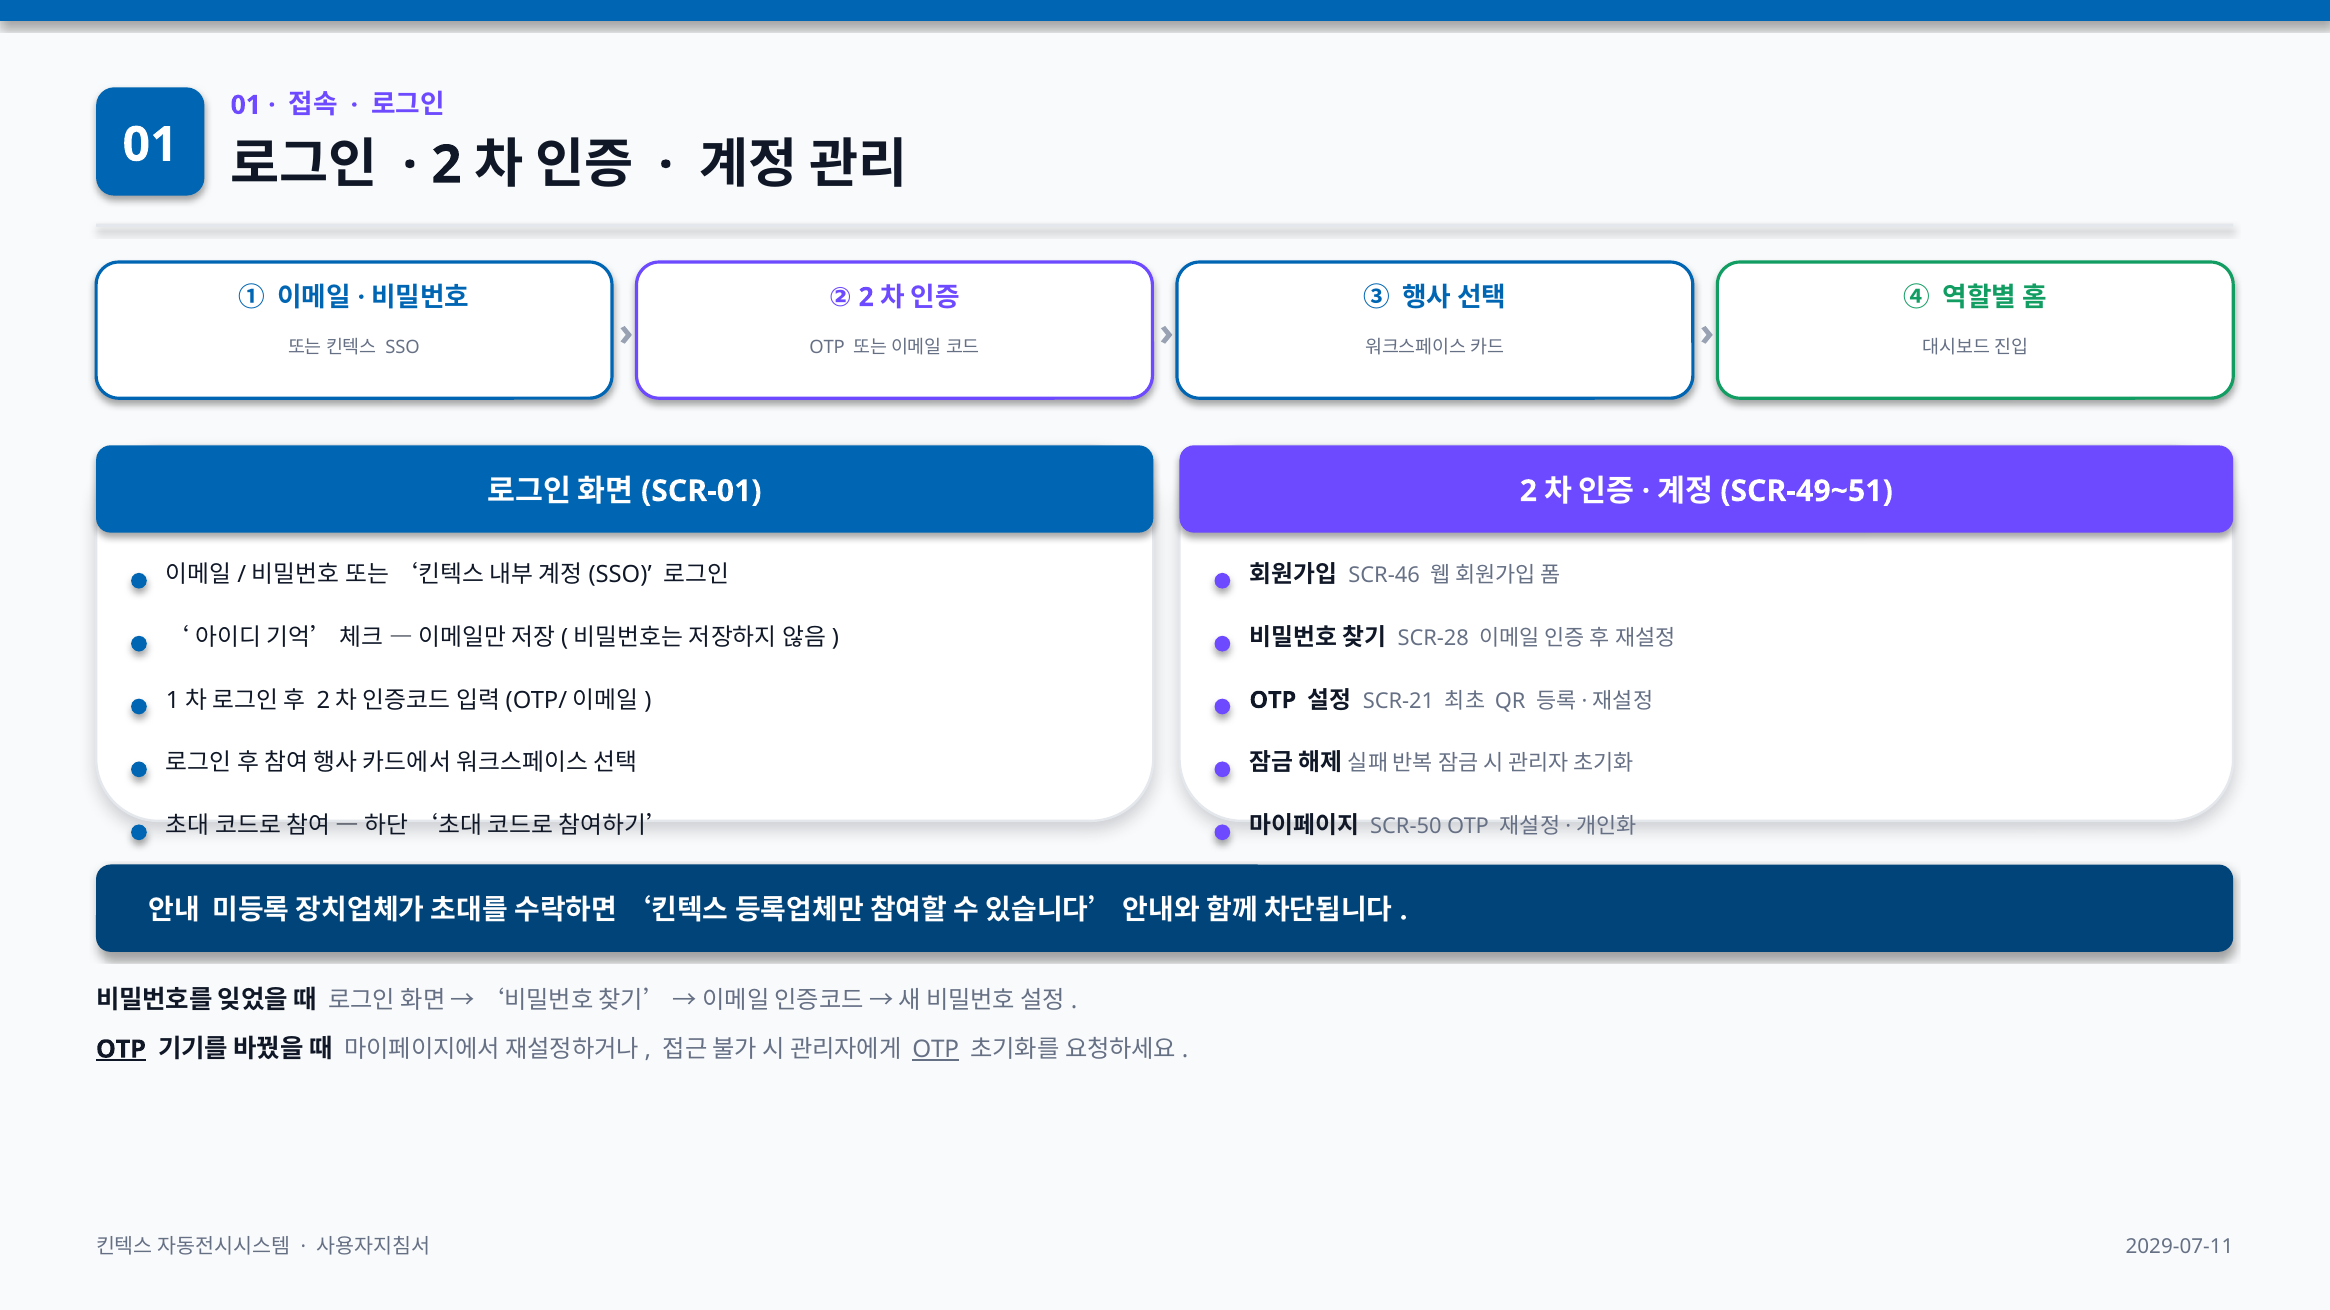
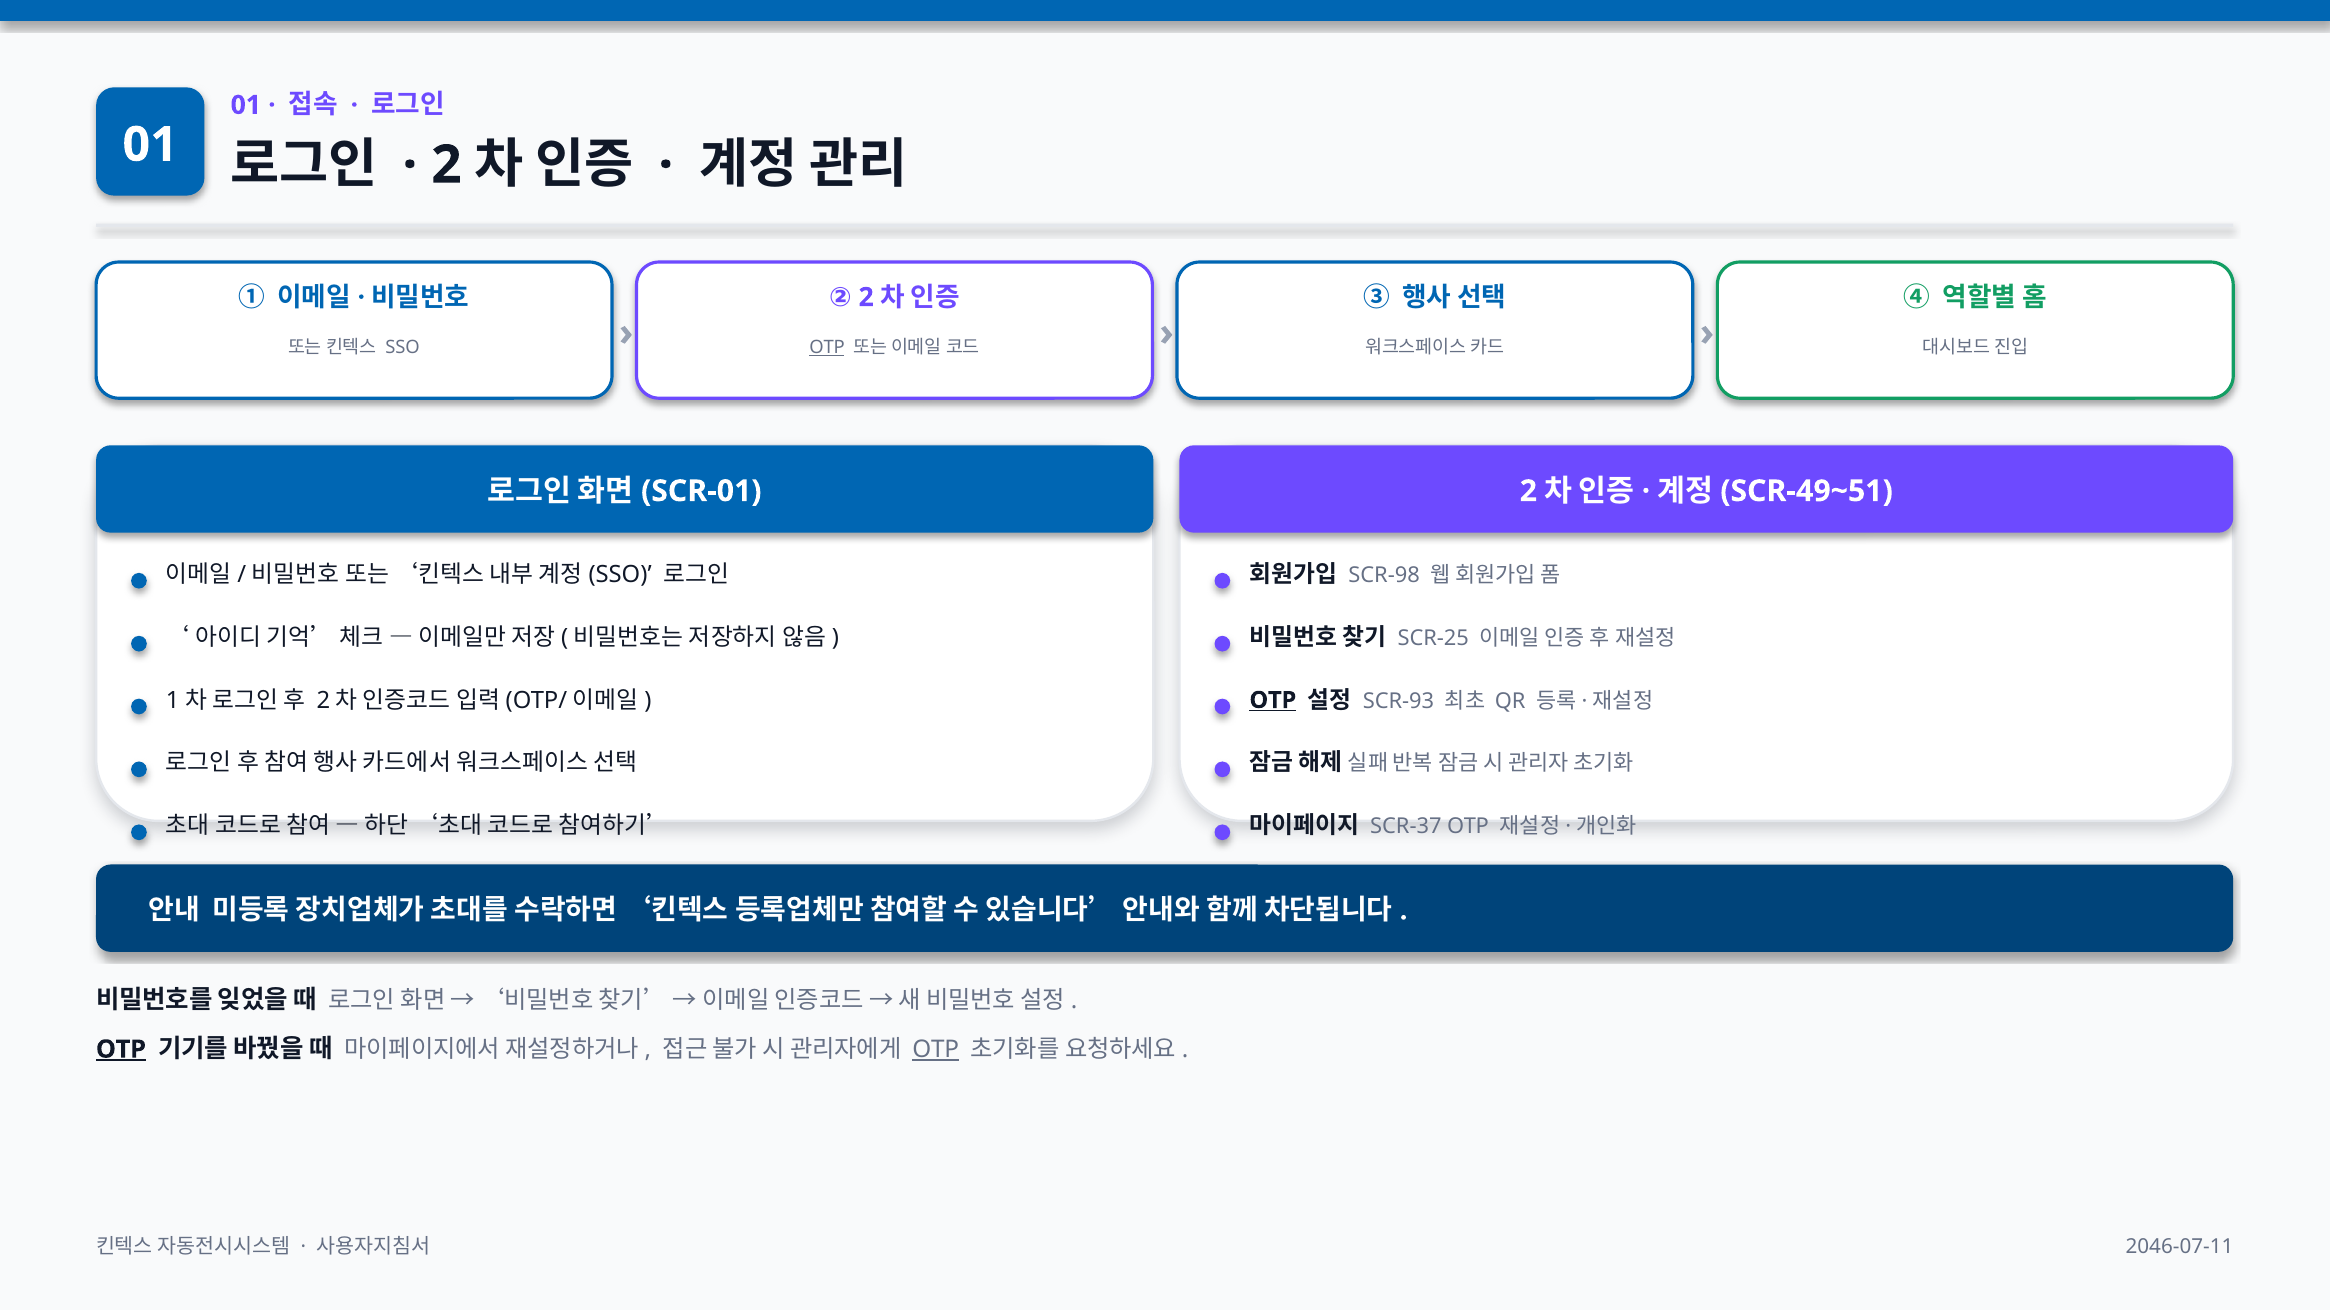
OTP underline: none -> present (827, 348)
SCR-46: SCR-46 -> SCR-98 (1384, 575)
SCR-28: SCR-28 -> SCR-25 (1433, 638)
OTP underline: none -> present (1273, 700)
SCR-21: SCR-21 -> SCR-93 (1398, 701)
SCR-50: SCR-50 -> SCR-37 (1406, 827)
2029-07-11: 2029-07-11 -> 2046-07-11 (2180, 1247)
